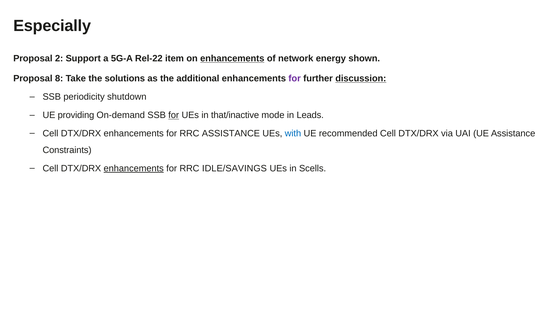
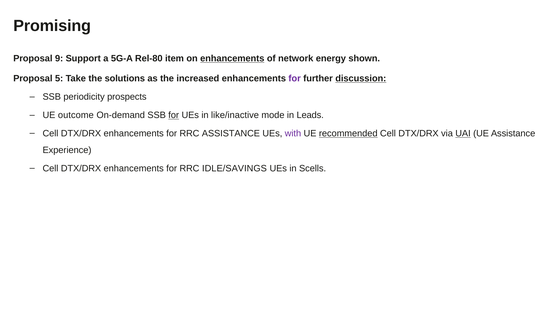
Especially: Especially -> Promising (52, 26)
2: 2 -> 9 (59, 58)
Rel-22: Rel-22 -> Rel-80 (149, 58)
8: 8 -> 5 (59, 78)
additional: additional -> increased (198, 78)
shutdown: shutdown -> prospects (127, 97)
providing: providing -> outcome (76, 115)
that/inactive: that/inactive -> like/inactive (235, 115)
with colour: blue -> purple (293, 133)
recommended underline: none -> present (348, 133)
UAI underline: none -> present (463, 133)
Constraints: Constraints -> Experience (67, 150)
enhancements underline: present -> none (134, 168)
